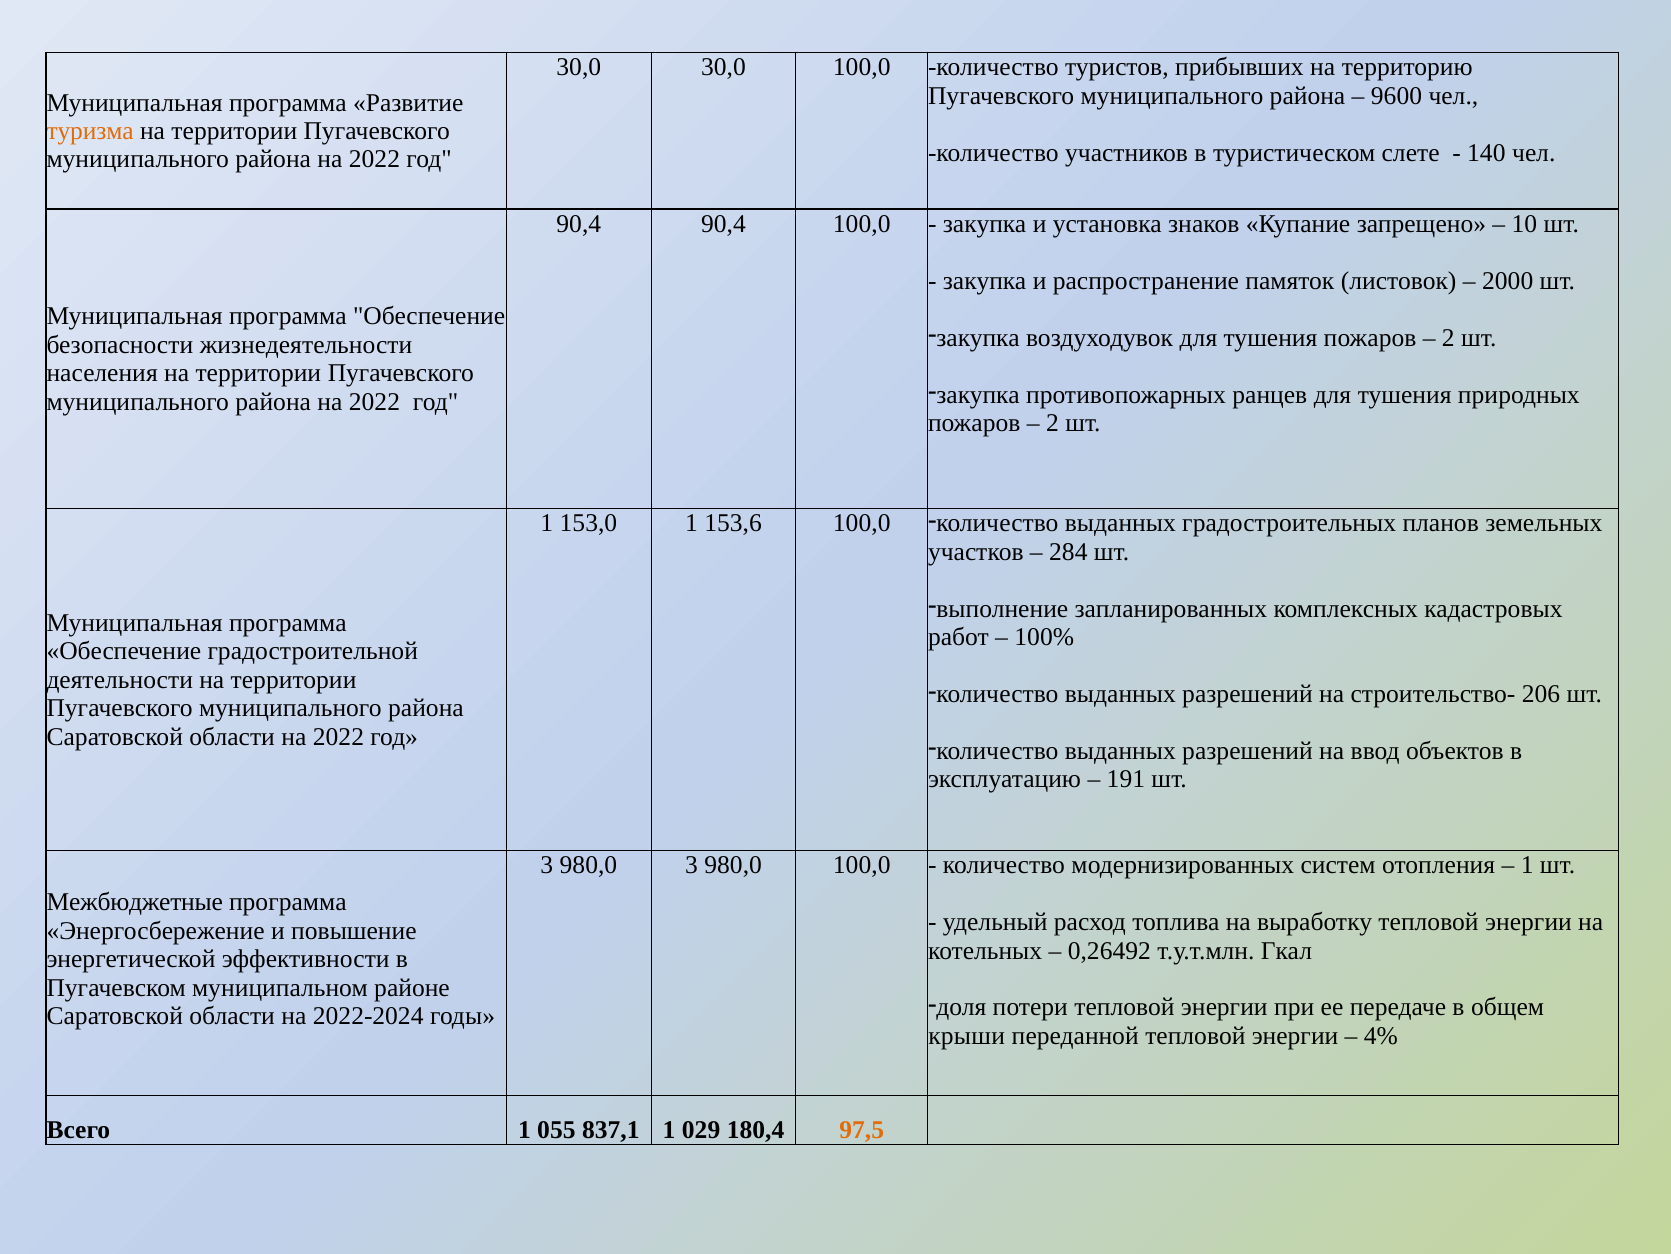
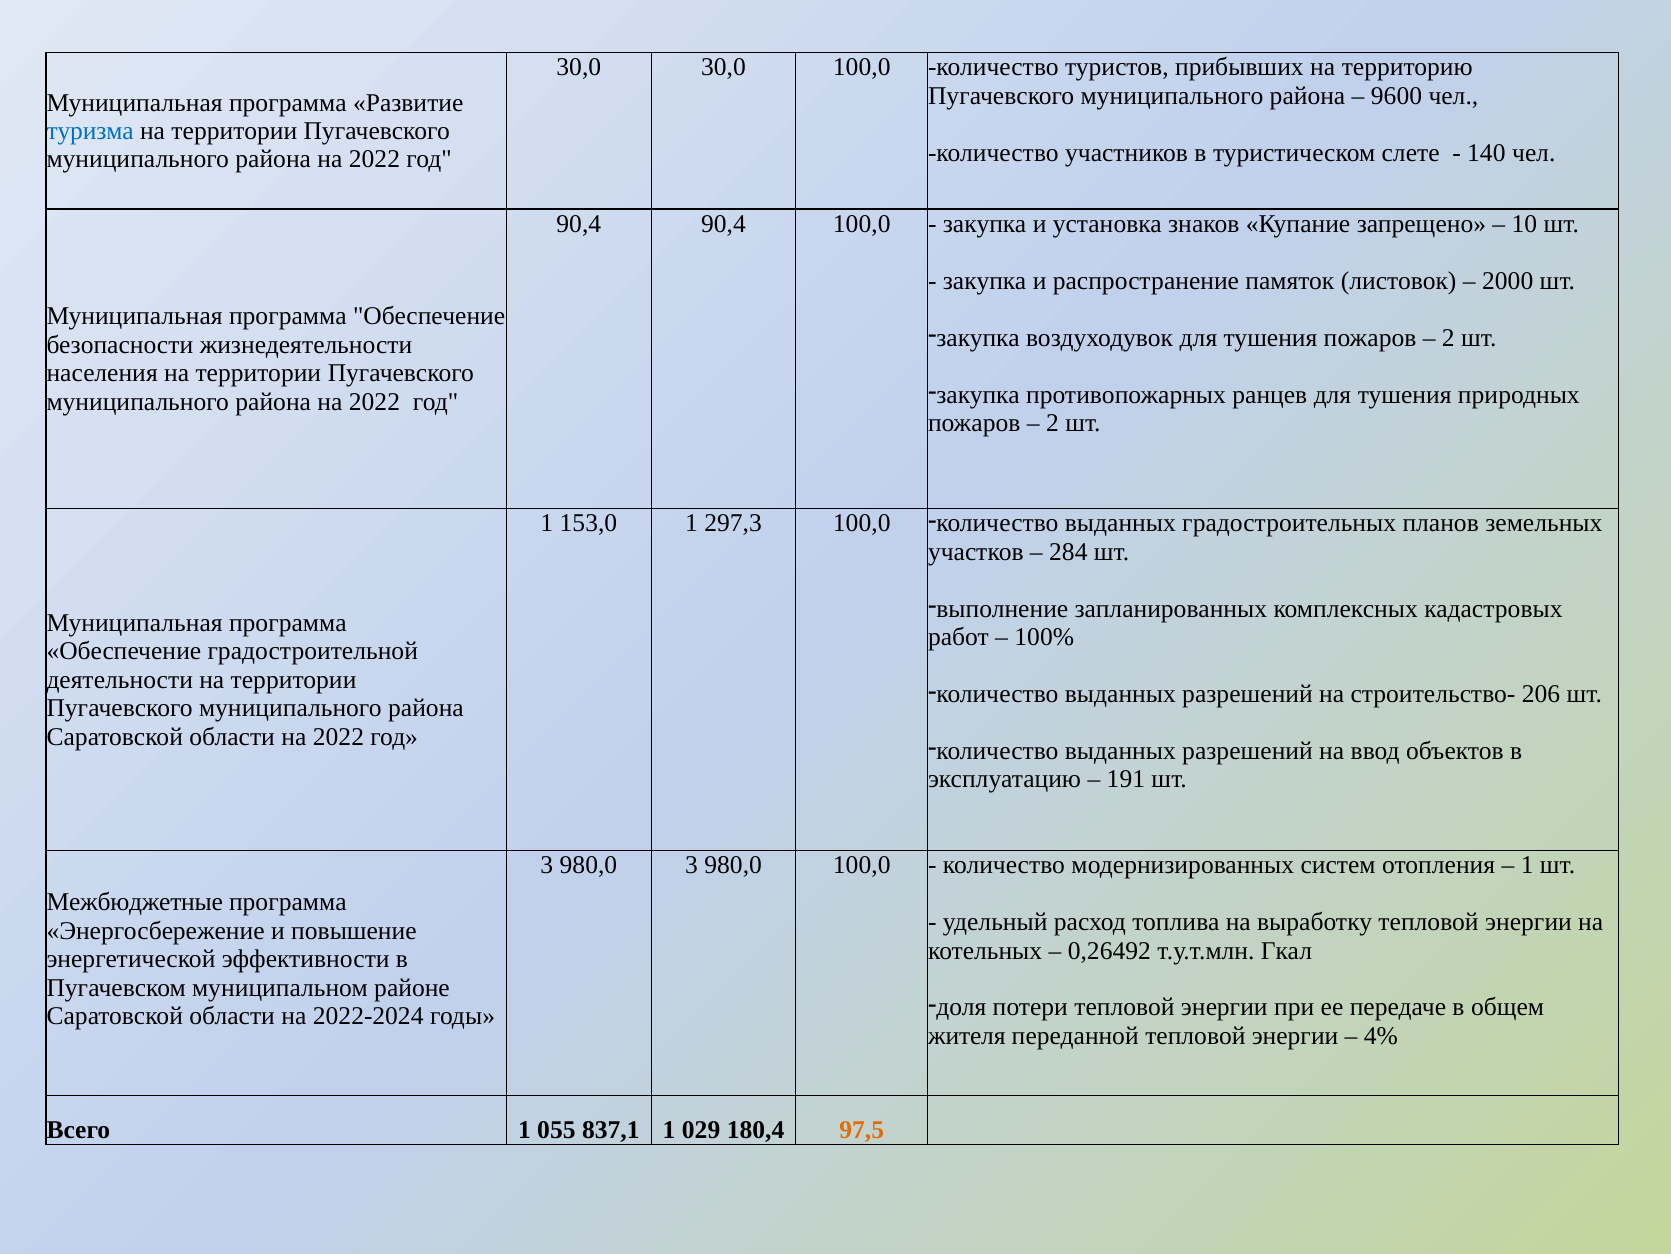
туризма colour: orange -> blue (90, 131)
153,6: 153,6 -> 297,3 (733, 523)
крыши: крыши -> жителя (967, 1035)
